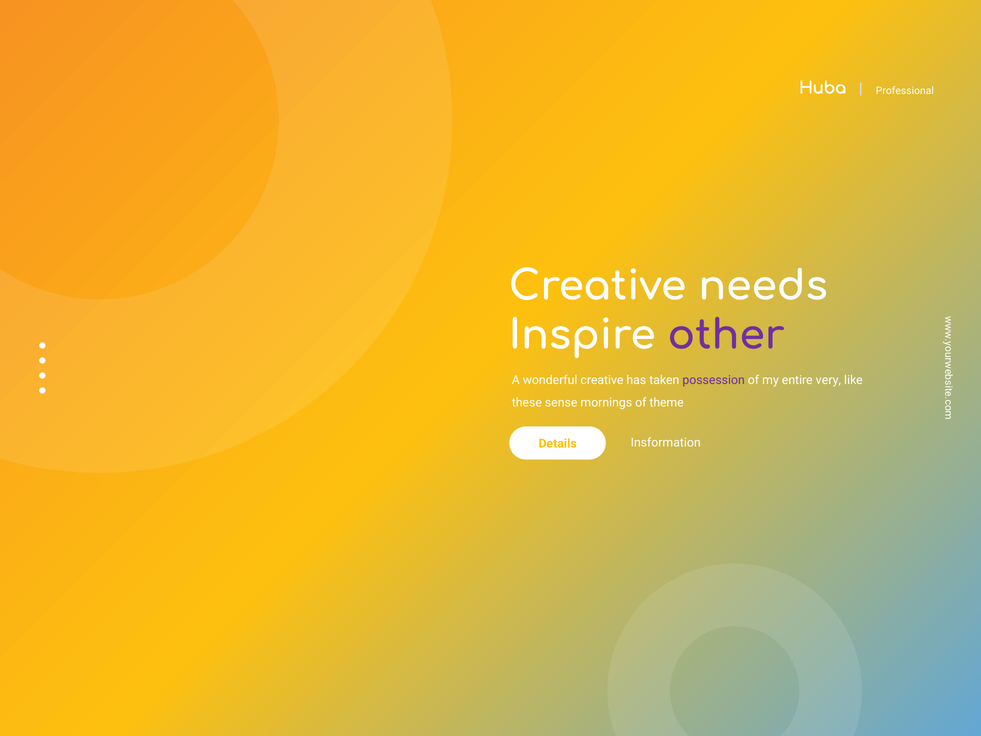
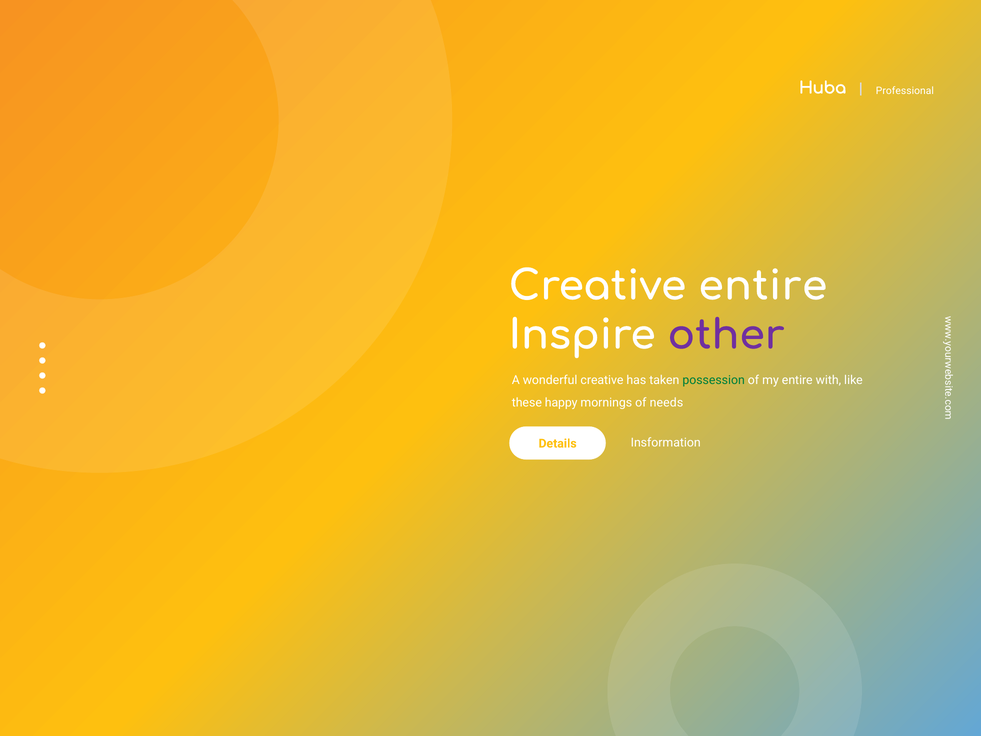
Creative needs: needs -> entire (763, 286)
possession colour: purple -> green (714, 380)
very: very -> with (828, 380)
sense: sense -> happy (561, 402)
theme: theme -> needs (666, 402)
